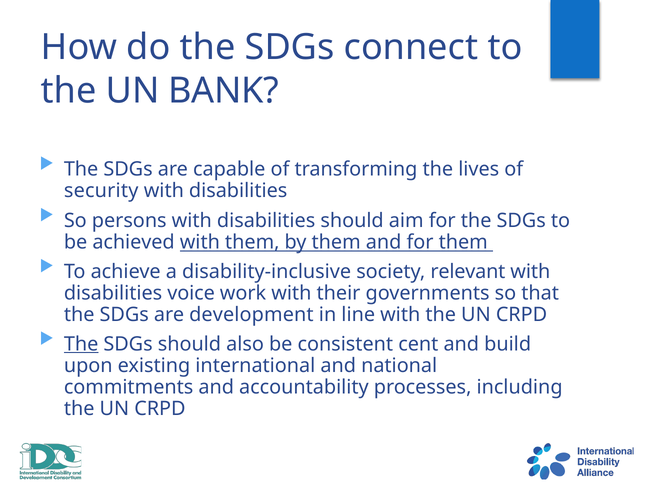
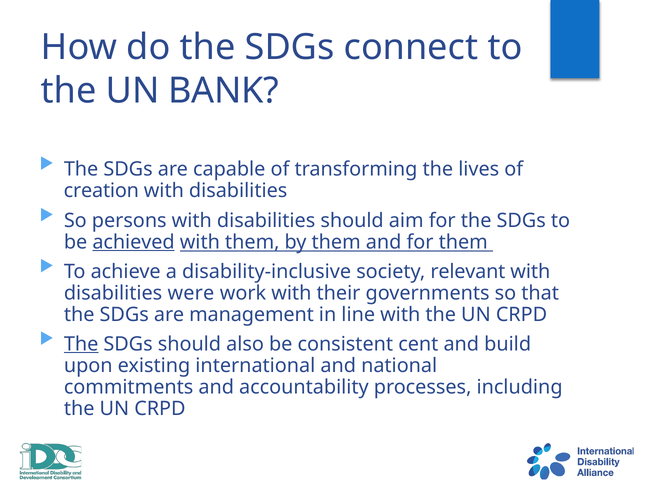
security: security -> creation (101, 191)
achieved underline: none -> present (134, 242)
voice: voice -> were (191, 293)
development: development -> management (252, 314)
